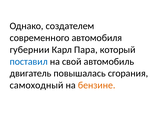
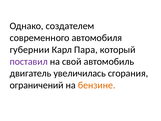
поставил colour: blue -> purple (29, 61)
повышалась: повышалась -> увеличилась (80, 73)
самоходный: самоходный -> ограничений (37, 85)
